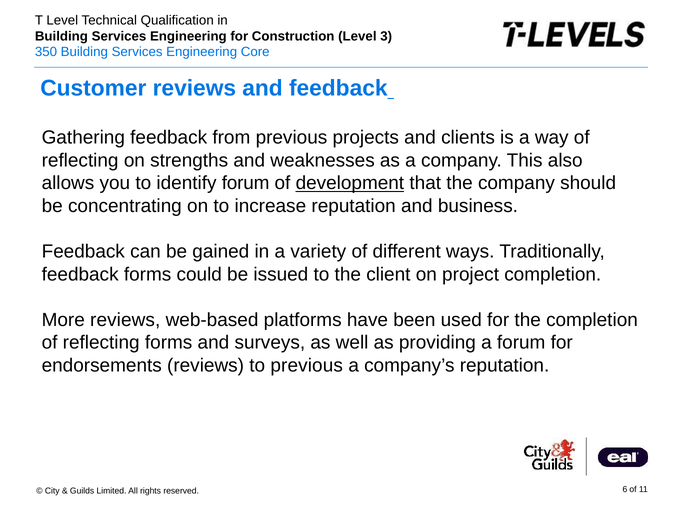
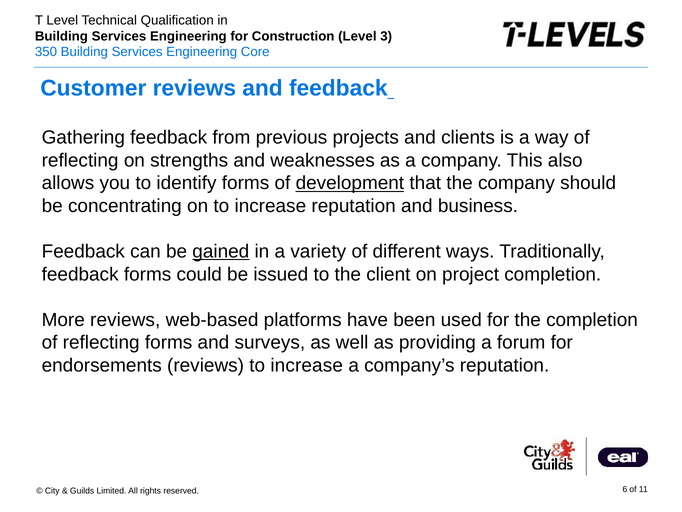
identify forum: forum -> forms (246, 183)
gained underline: none -> present (221, 251)
reviews to previous: previous -> increase (307, 365)
